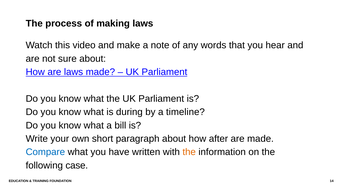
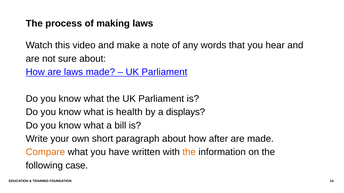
during: during -> health (129, 112)
timeline: timeline -> displays (186, 112)
Compare colour: blue -> orange (45, 152)
